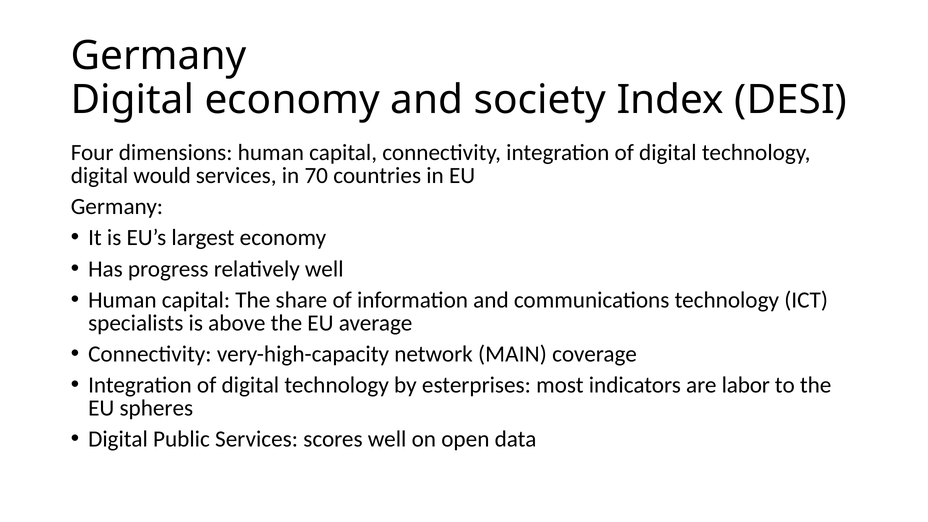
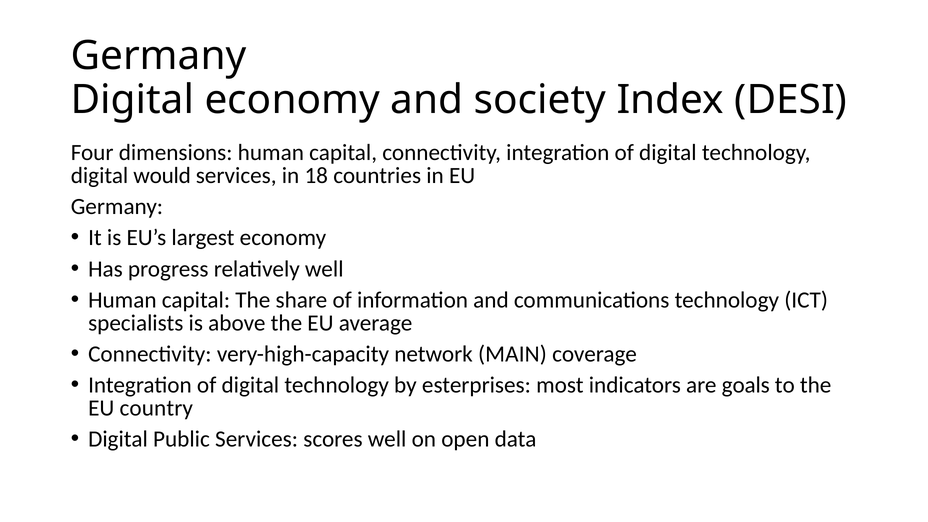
70: 70 -> 18 (316, 175)
labor: labor -> goals (746, 385)
spheres: spheres -> country (156, 408)
